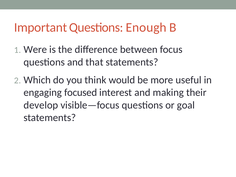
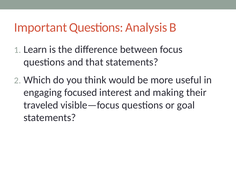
Enough: Enough -> Analysis (146, 27)
Were: Were -> Learn (35, 50)
develop: develop -> traveled (41, 105)
